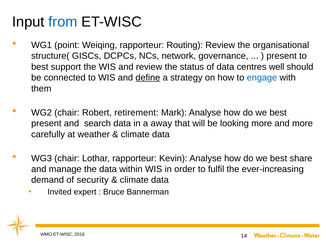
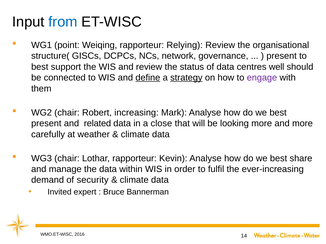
Routing: Routing -> Relying (185, 45)
strategy underline: none -> present (186, 78)
engage colour: blue -> purple (262, 78)
retirement: retirement -> increasing (136, 113)
search: search -> related (97, 124)
away: away -> close (161, 124)
